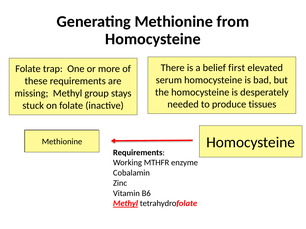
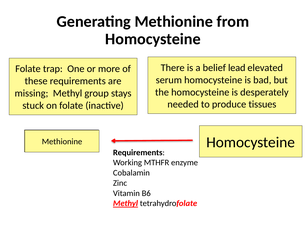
first: first -> lead (237, 68)
